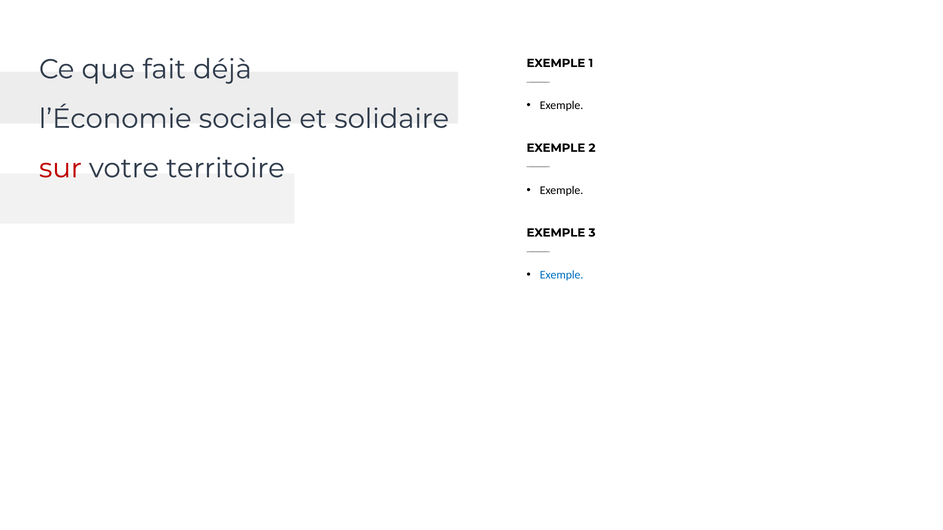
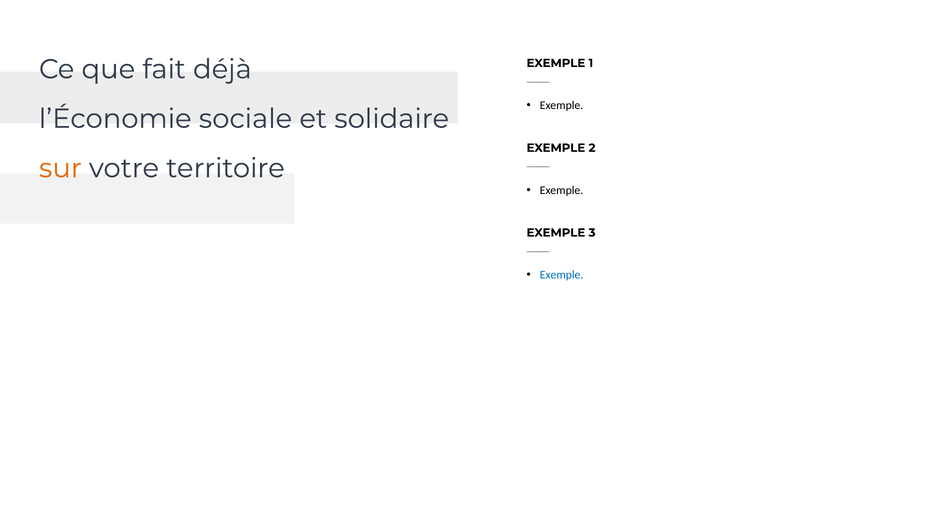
sur colour: red -> orange (60, 168)
